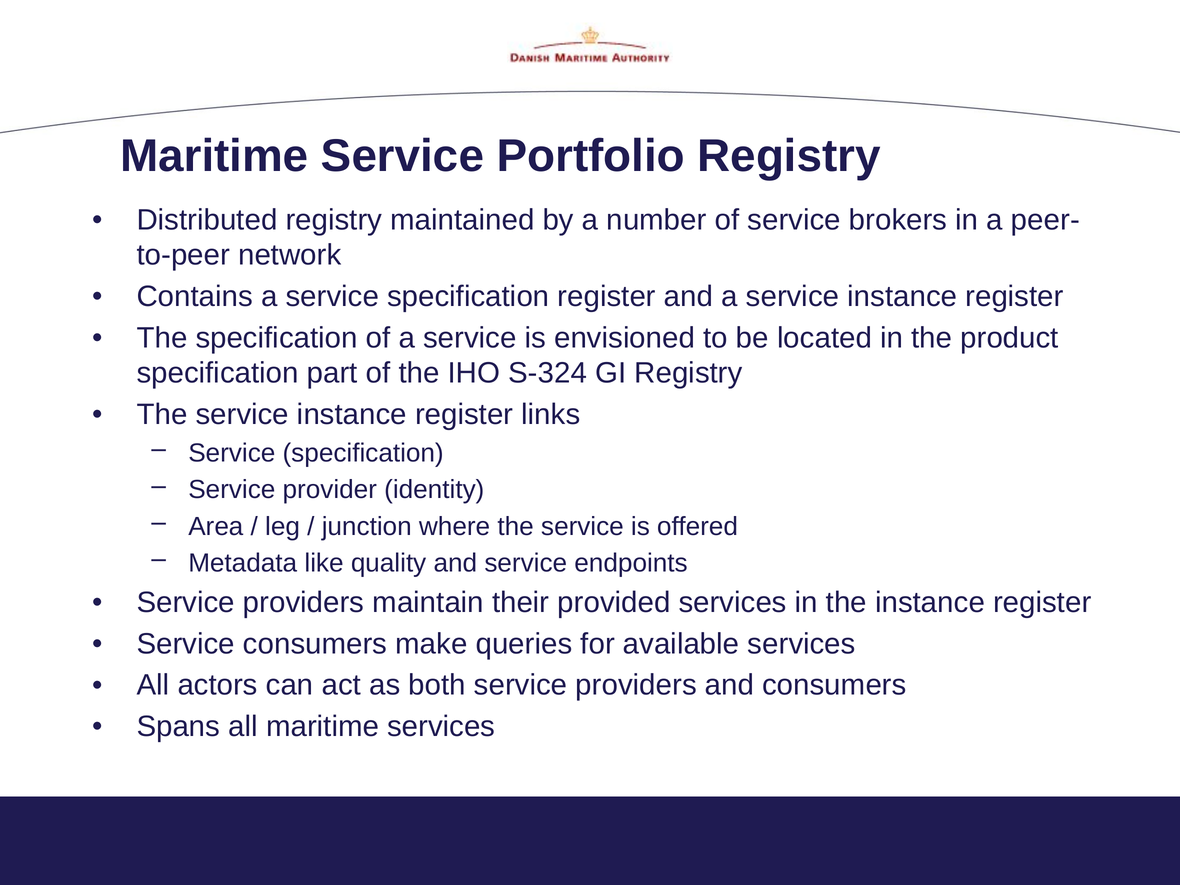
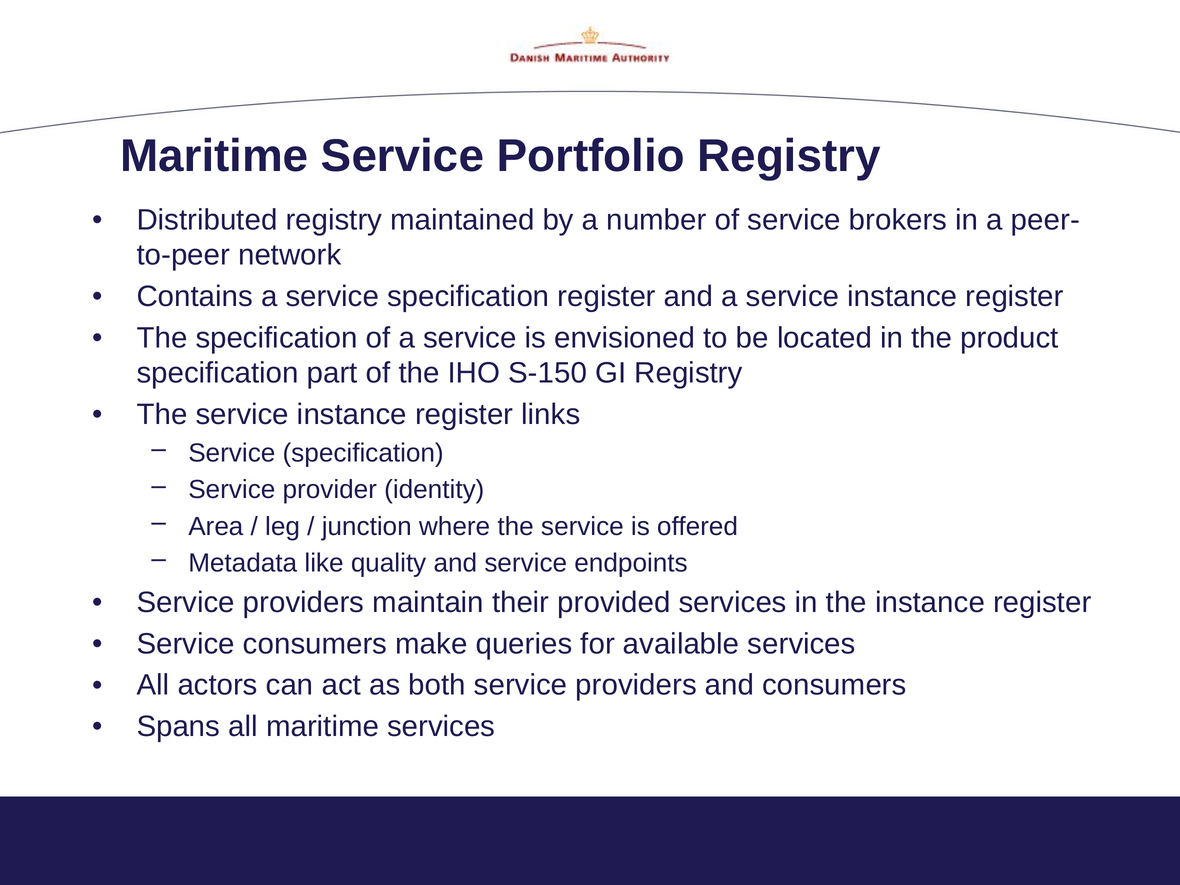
S-324: S-324 -> S-150 (548, 373)
